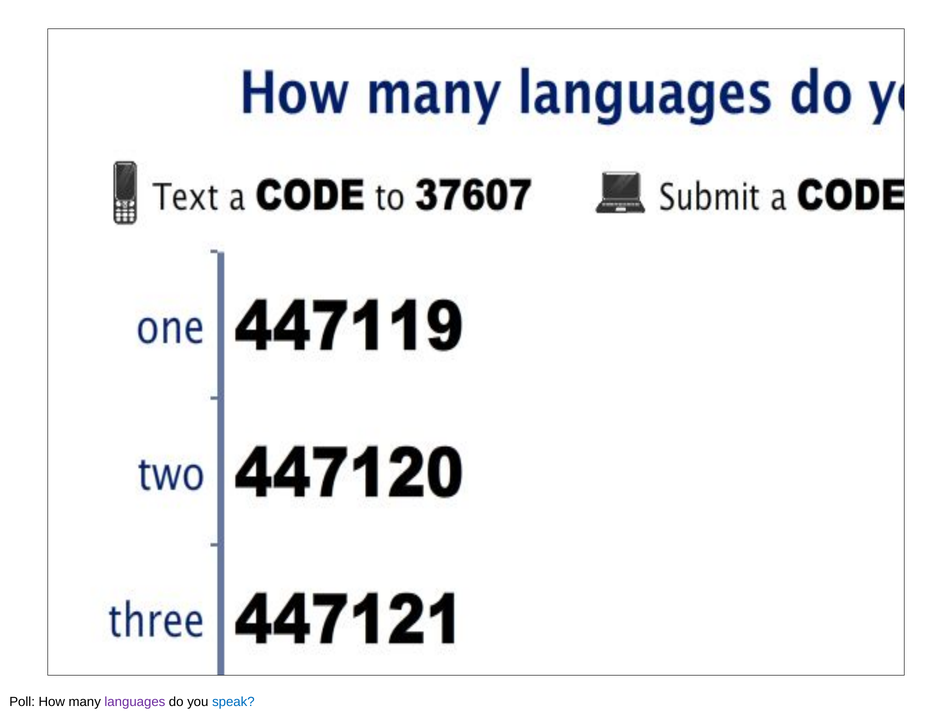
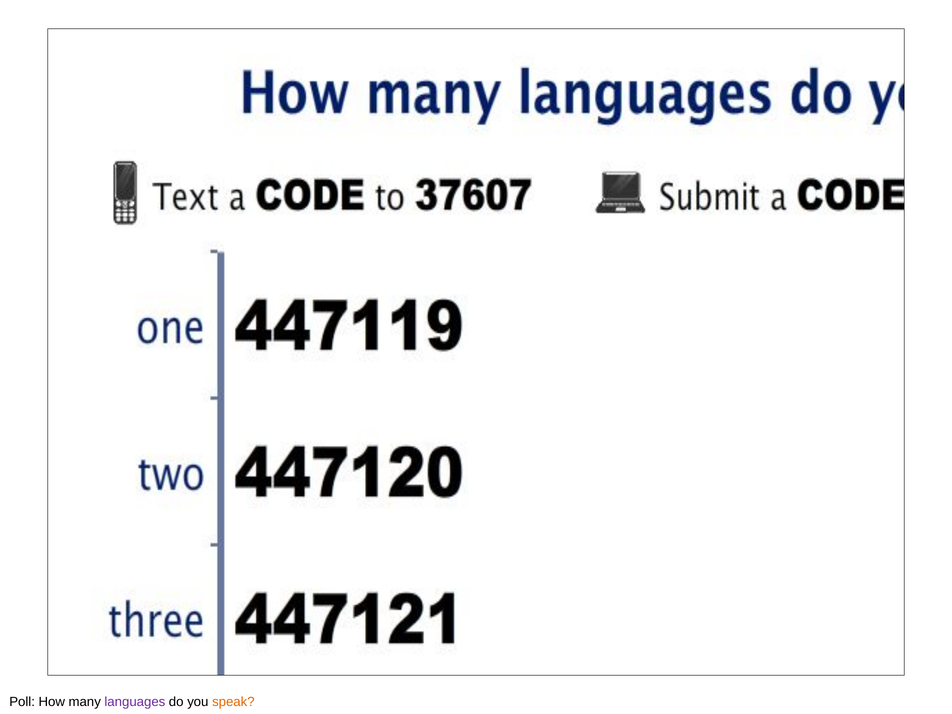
speak colour: blue -> orange (233, 702)
